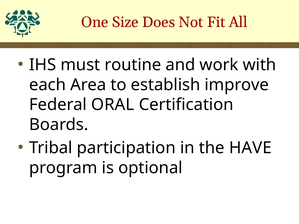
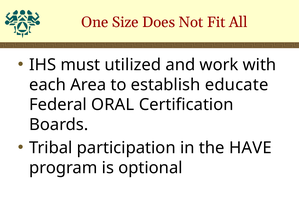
routine: routine -> utilized (133, 65)
improve: improve -> educate (237, 85)
